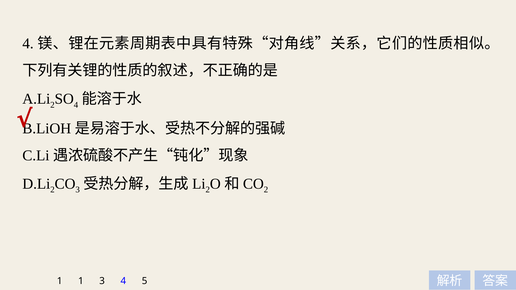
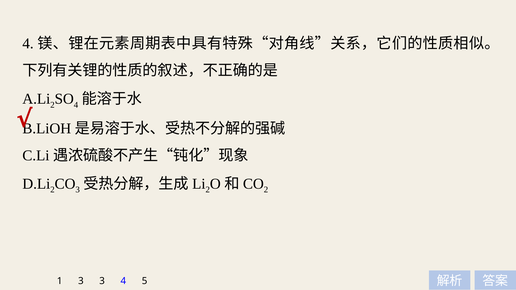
1 1: 1 -> 3 (81, 281)
